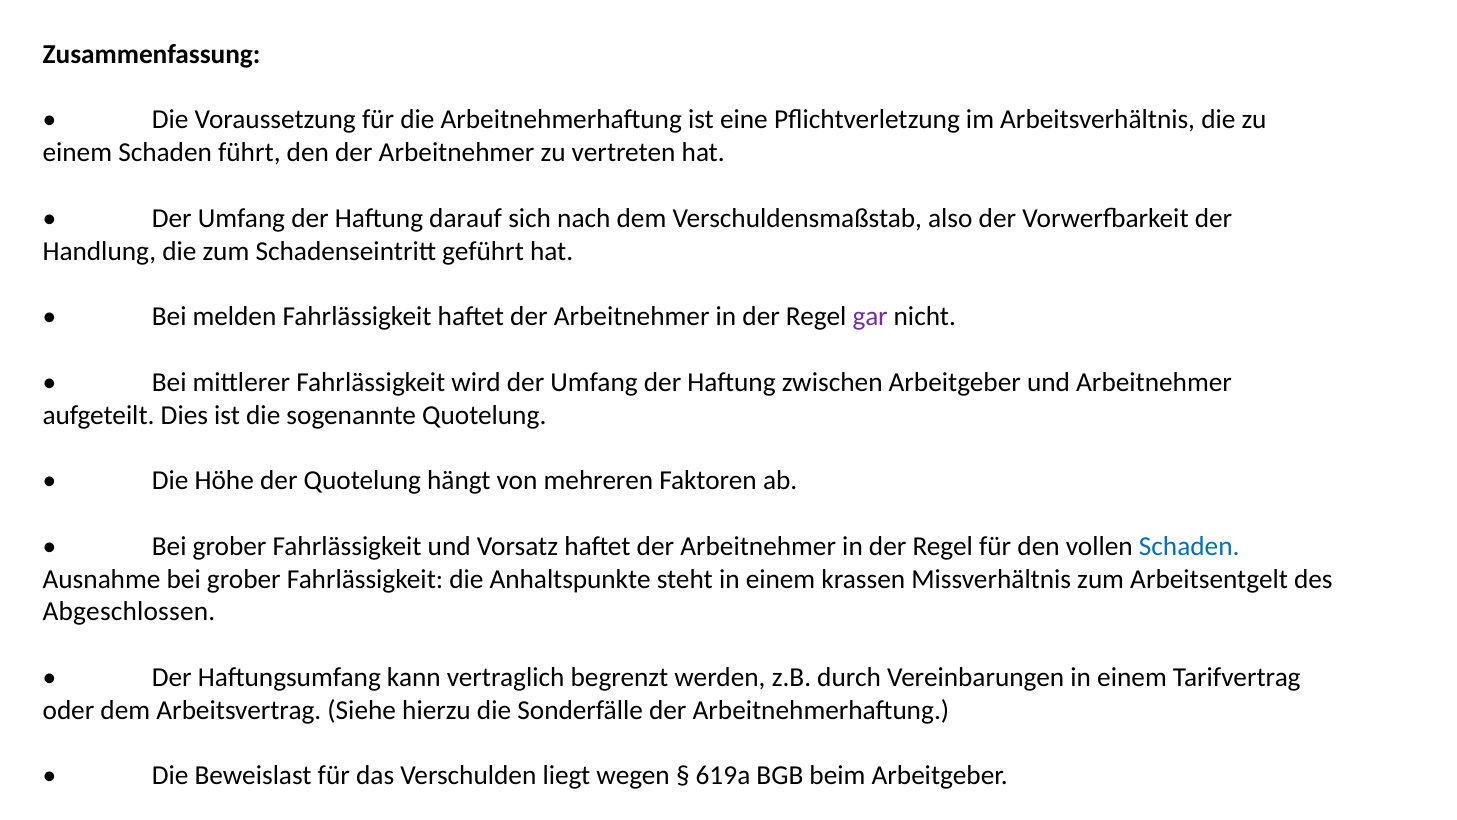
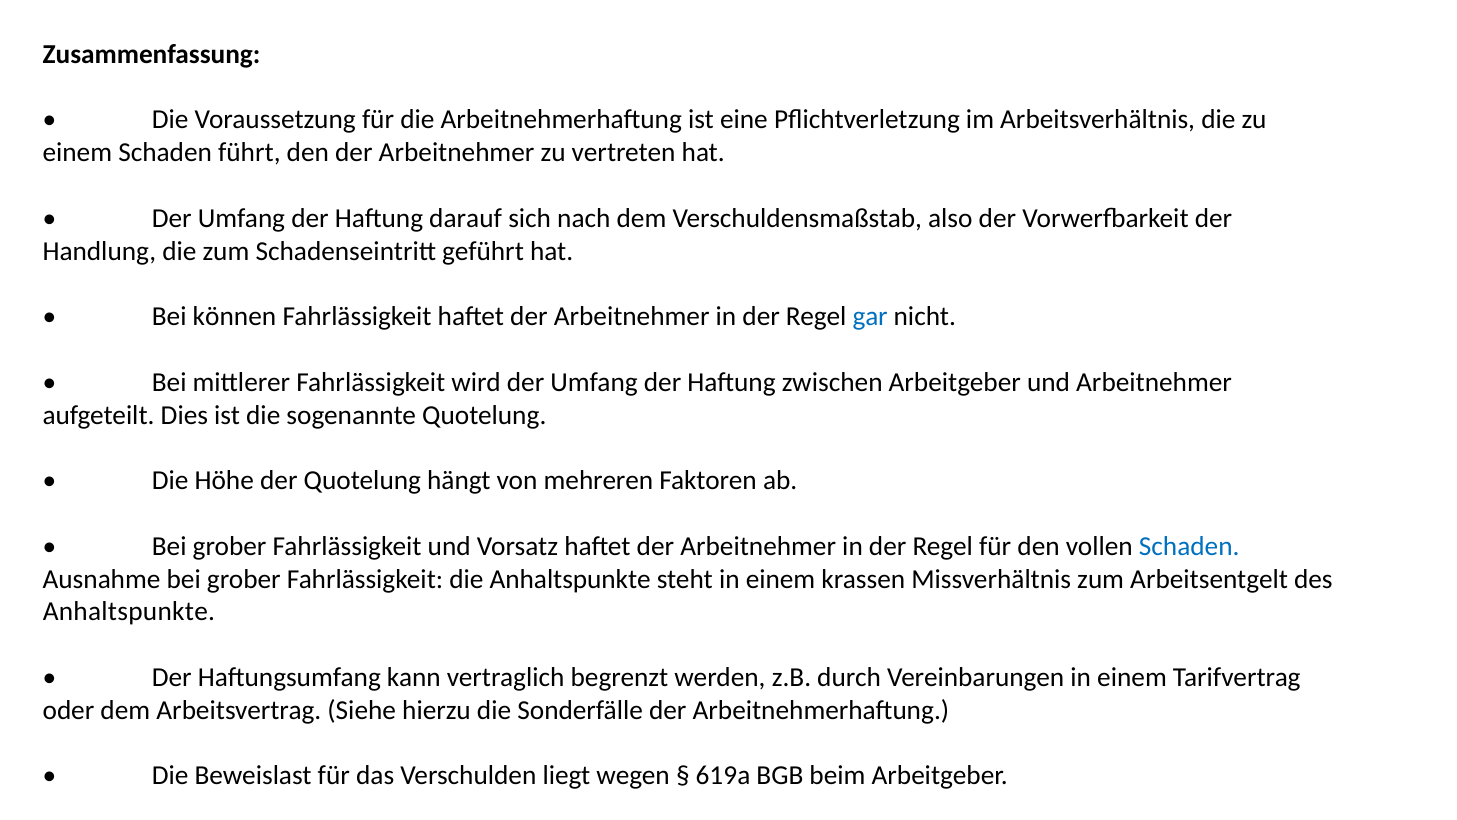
melden: melden -> können (234, 316)
gar colour: purple -> blue (870, 316)
Abgeschlossen: Abgeschlossen -> Anhaltspunkte (129, 612)
